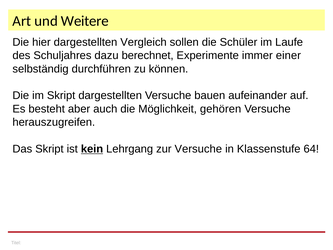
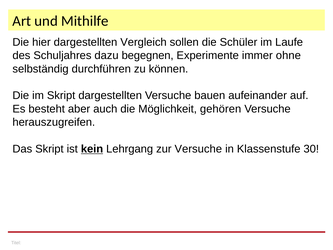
Weitere: Weitere -> Mithilfe (85, 21)
berechnet: berechnet -> begegnen (148, 55)
einer: einer -> ohne (288, 55)
64: 64 -> 30 (311, 149)
